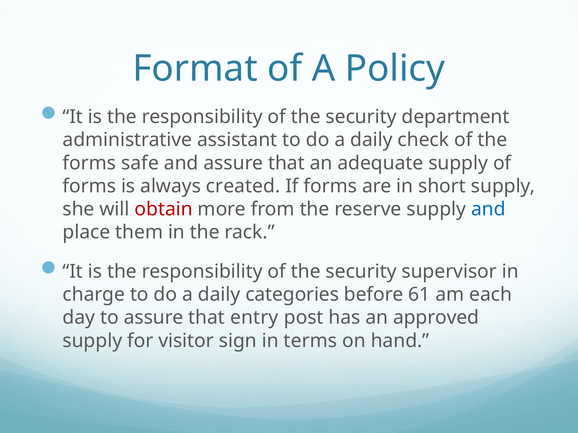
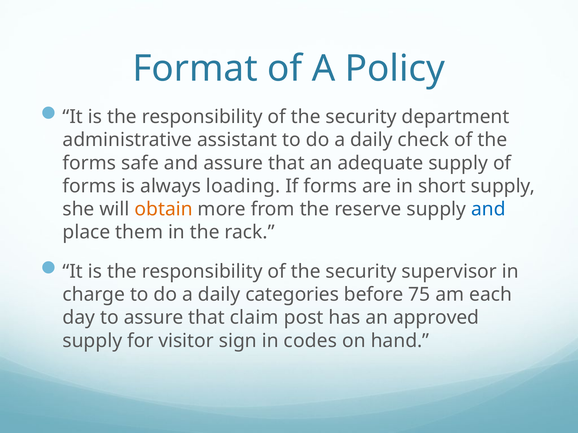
created: created -> loading (243, 186)
obtain colour: red -> orange (164, 209)
61: 61 -> 75 (419, 295)
entry: entry -> claim (254, 318)
terms: terms -> codes (310, 341)
